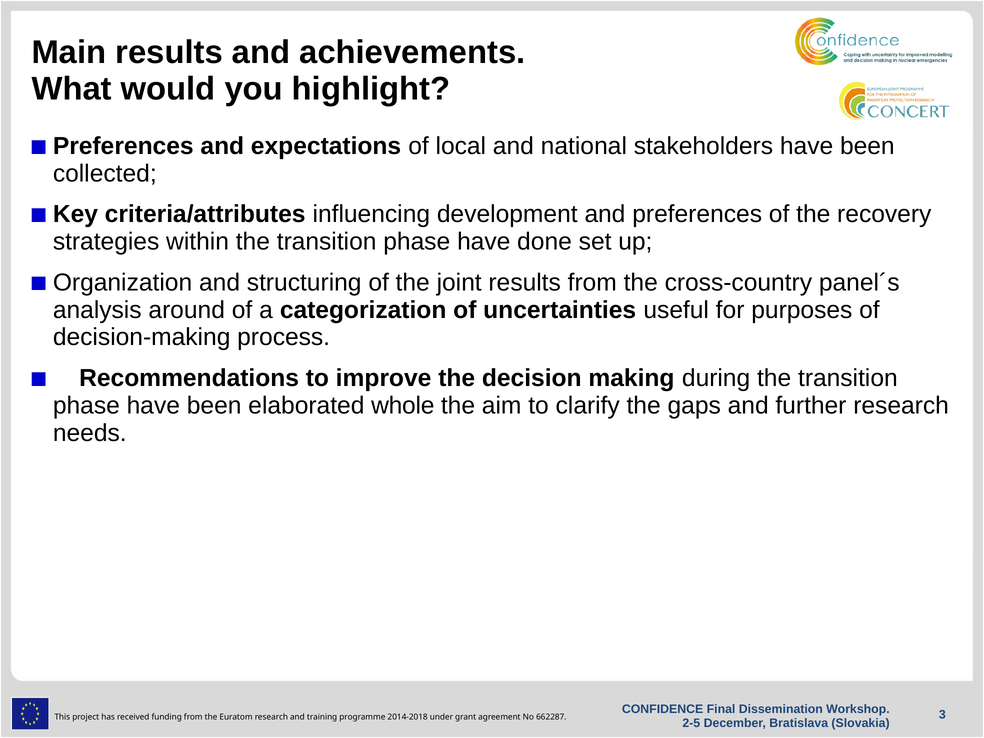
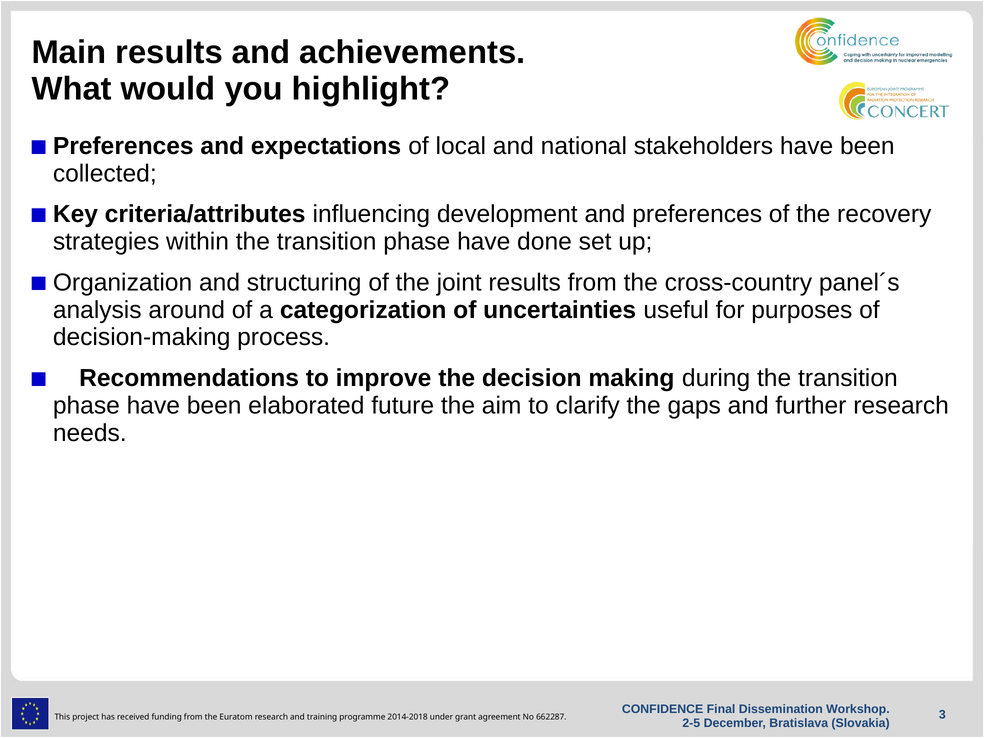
whole: whole -> future (403, 406)
